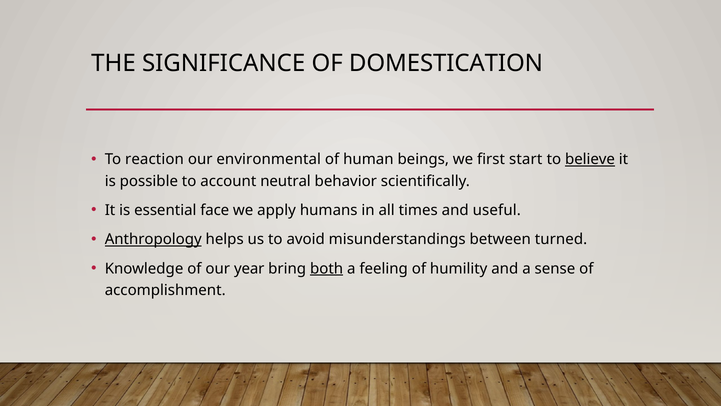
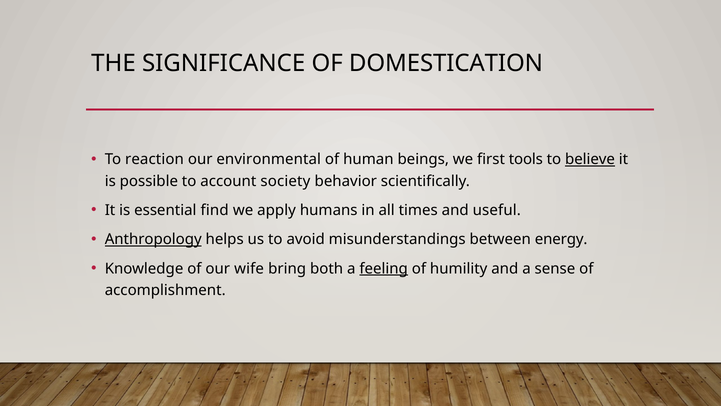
start: start -> tools (526, 159)
neutral: neutral -> society (285, 181)
face: face -> find (215, 210)
turned: turned -> energy (561, 239)
year: year -> wife (249, 268)
both underline: present -> none (327, 268)
feeling underline: none -> present (384, 268)
